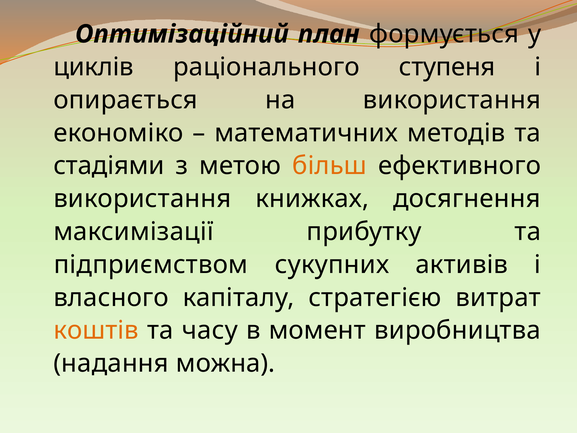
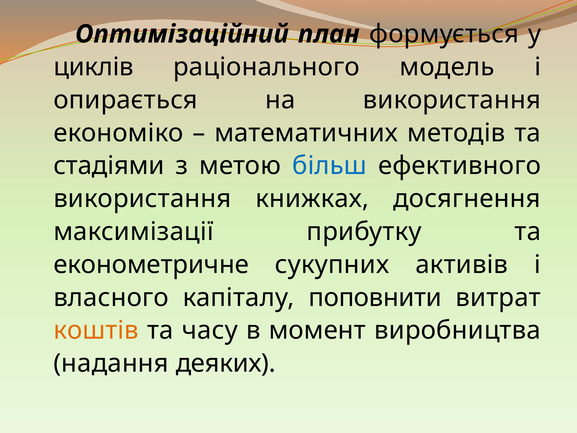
ступеня: ступеня -> модель (447, 67)
більш colour: orange -> blue (329, 166)
підприємством: підприємством -> економетричне (151, 264)
стратегією: стратегією -> поповнити (375, 297)
можна: можна -> деяких (226, 363)
